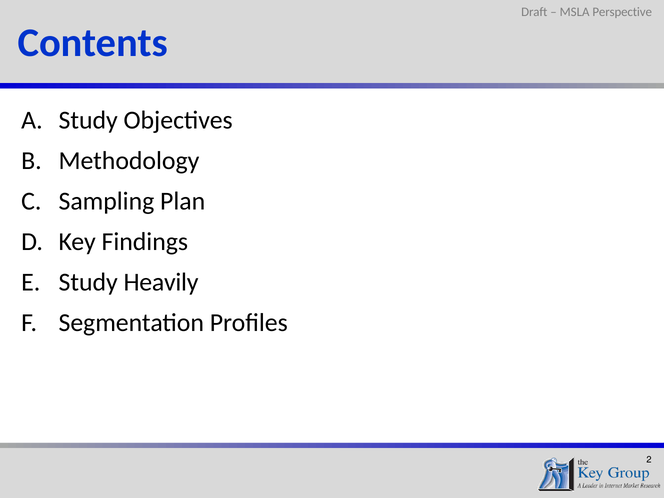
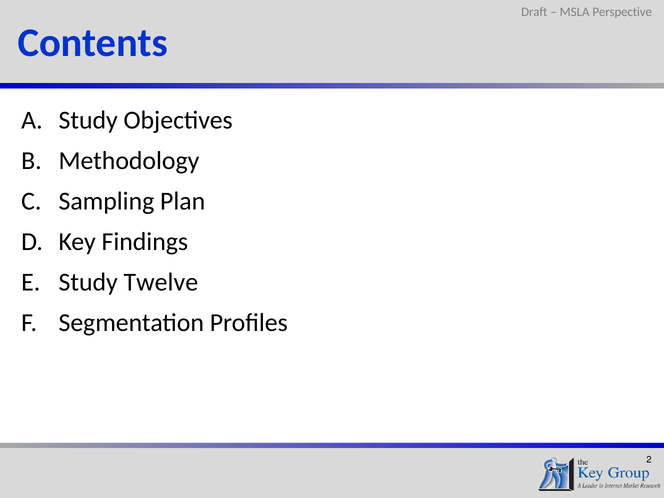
Heavily: Heavily -> Twelve (161, 282)
